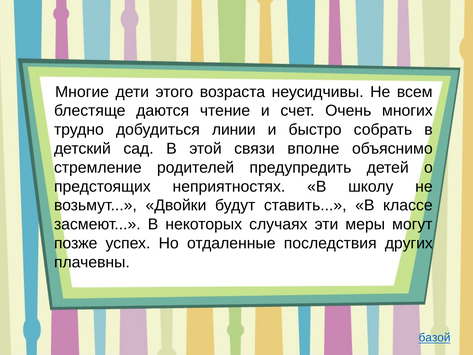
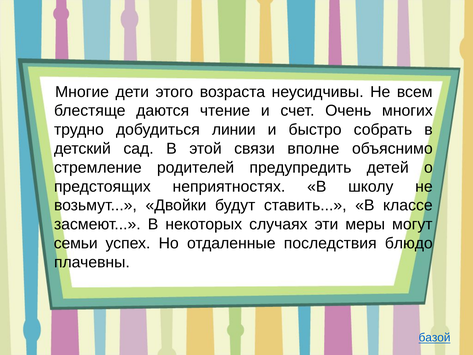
позже: позже -> семьи (76, 243)
других: других -> блюдо (409, 243)
